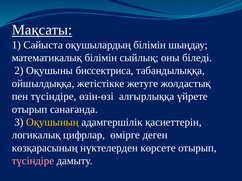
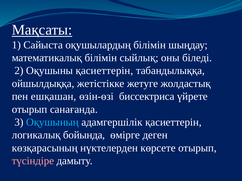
Оқушыны биссектриса: биссектриса -> қасиеттерін (104, 71)
пен түсіндіре: түсіндіре -> ешқашан (54, 97)
алғырлыққа: алғырлыққа -> биссектриса (147, 97)
Оқушының colour: yellow -> light blue (52, 122)
цифрлар: цифрлар -> бойында (84, 135)
